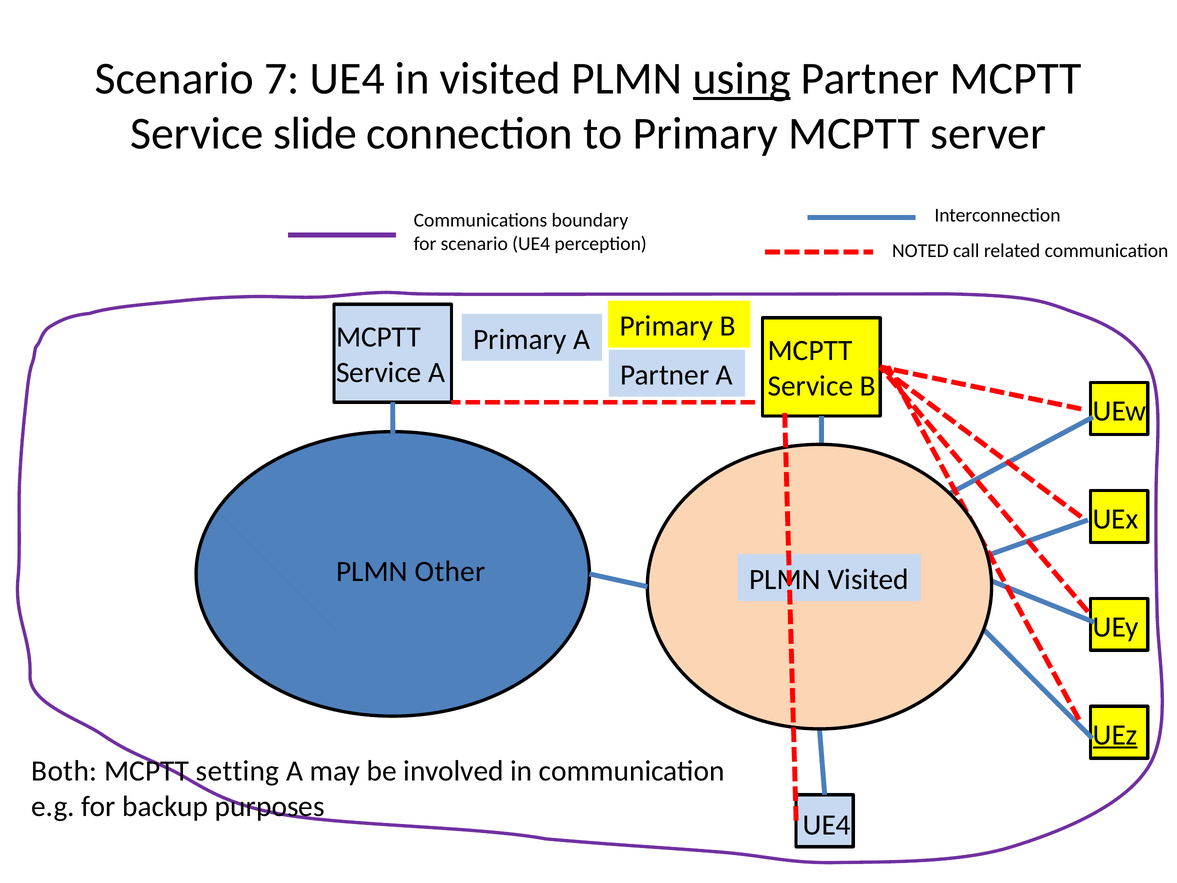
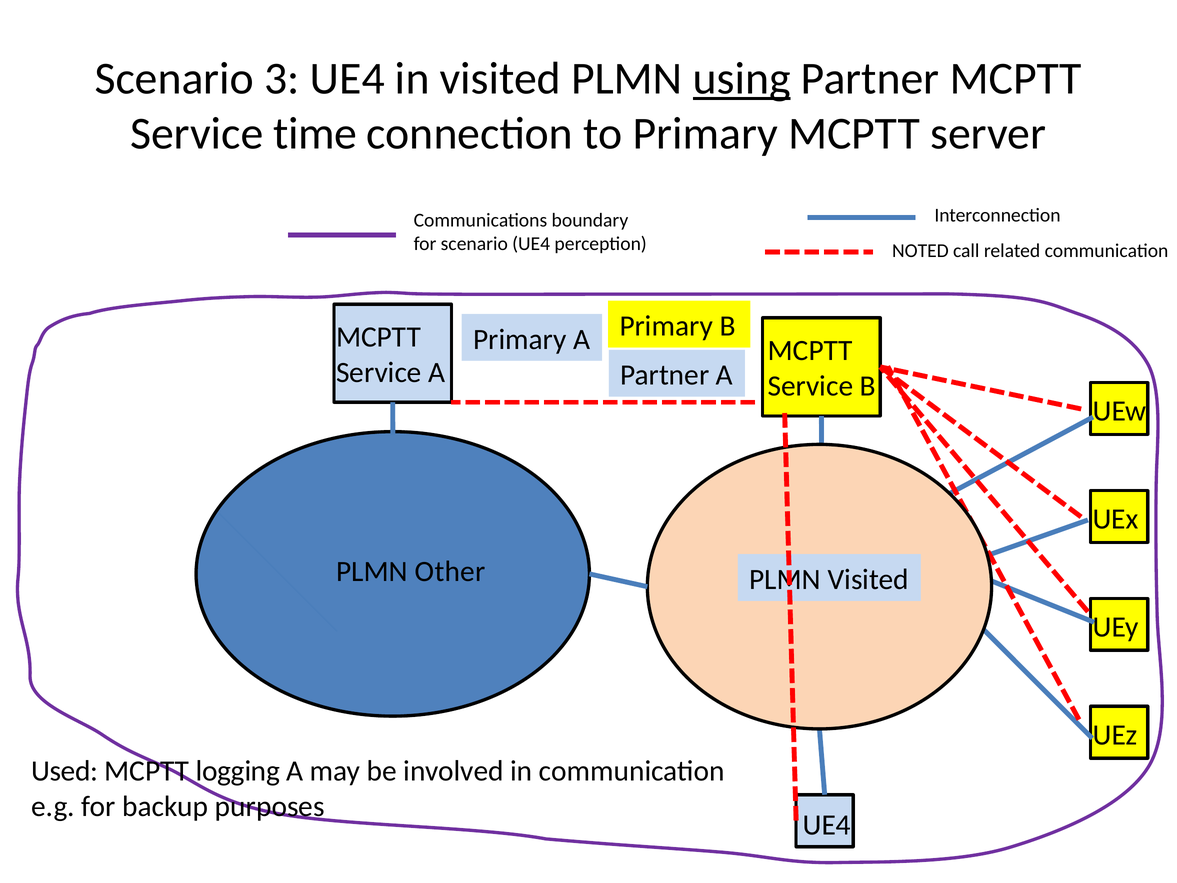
7: 7 -> 3 (282, 79)
slide: slide -> time (315, 134)
UEz underline: present -> none (1115, 735)
Both: Both -> Used (65, 771)
setting: setting -> logging (238, 771)
